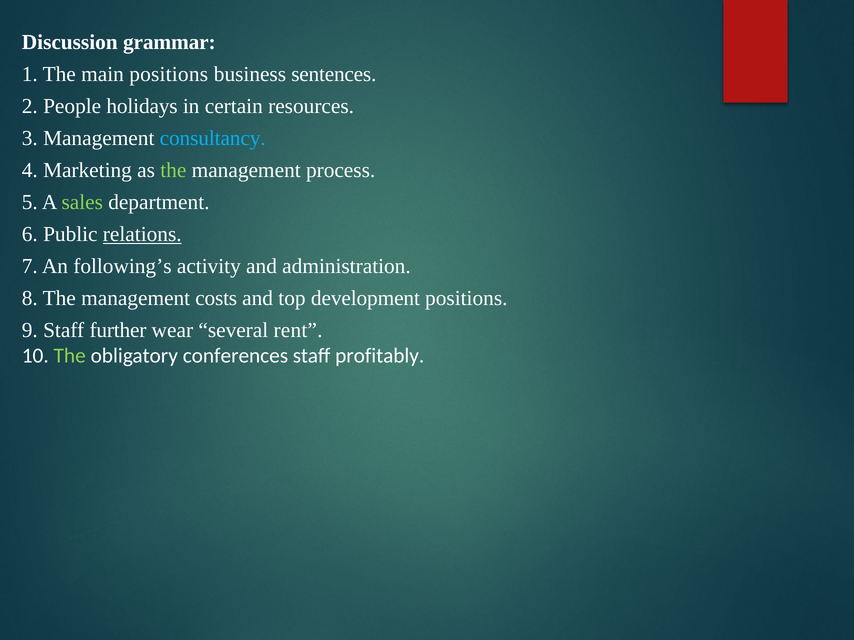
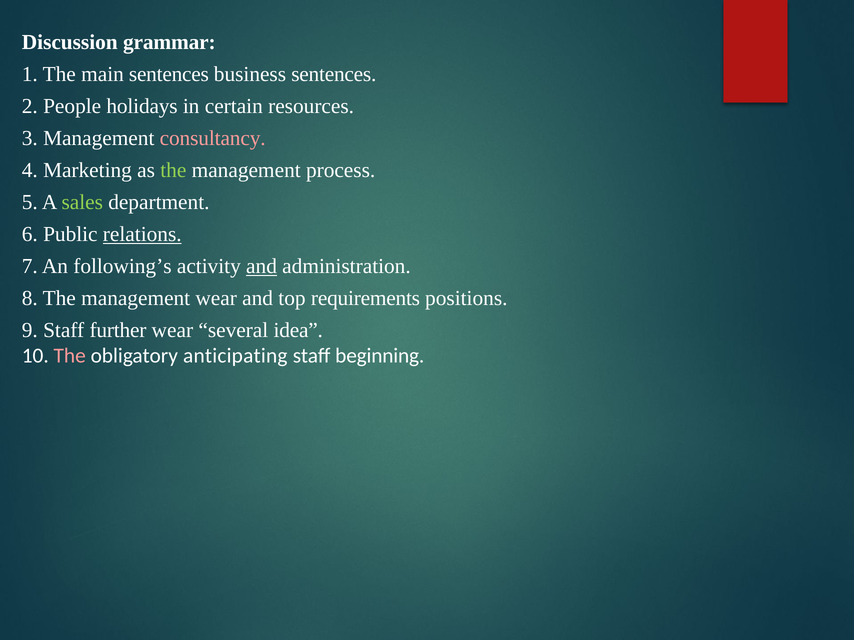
main positions: positions -> sentences (169, 74)
consultancy colour: light blue -> pink (213, 139)
and underline: none -> present (262, 267)
management costs: costs -> wear (216, 299)
development: development -> requirements (366, 299)
rent: rent -> idea (298, 331)
The colour: light green -> pink (70, 356)
conferences: conferences -> anticipating (235, 356)
profitably: profitably -> beginning (380, 356)
